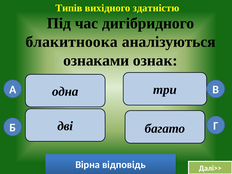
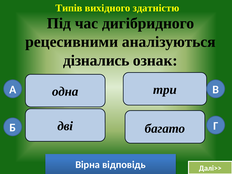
блакитноока: блакитноока -> рецесивними (72, 42)
ознаками: ознаками -> дізнались (96, 60)
